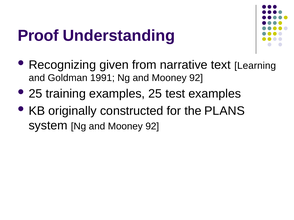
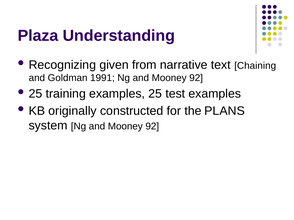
Proof: Proof -> Plaza (38, 36)
Learning: Learning -> Chaining (255, 66)
